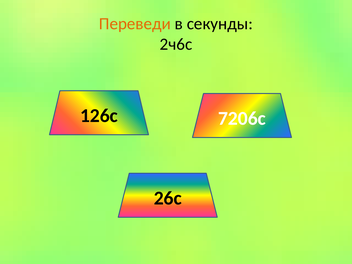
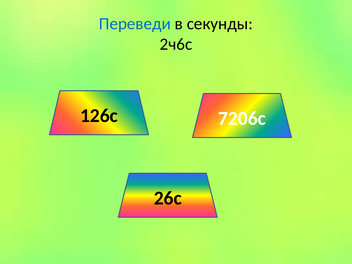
Переведи colour: orange -> blue (135, 24)
